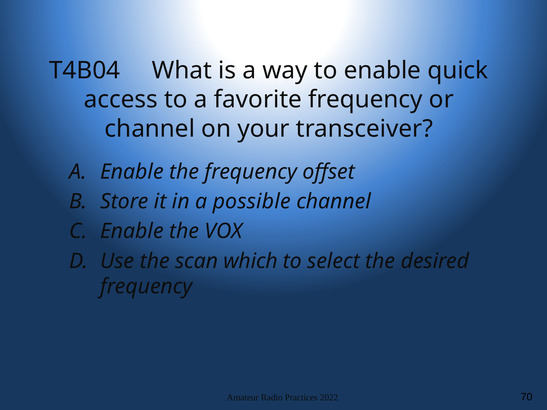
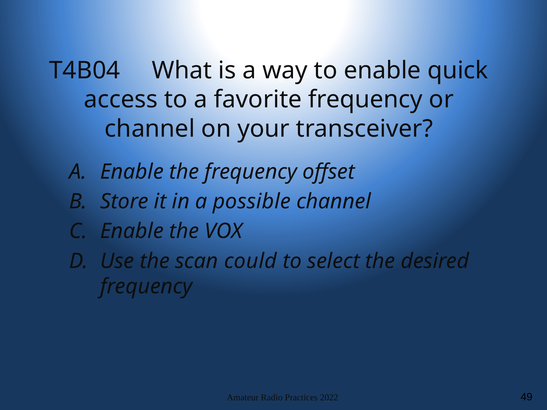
which: which -> could (250, 261)
70: 70 -> 49 (527, 397)
